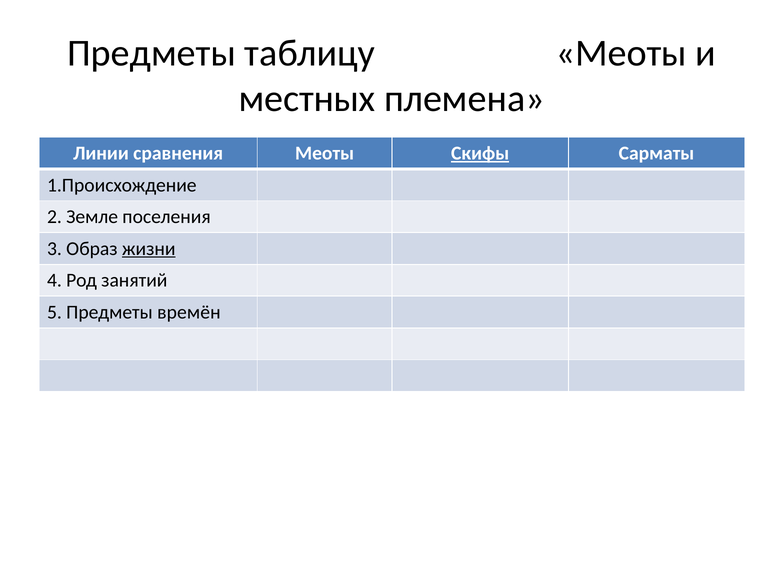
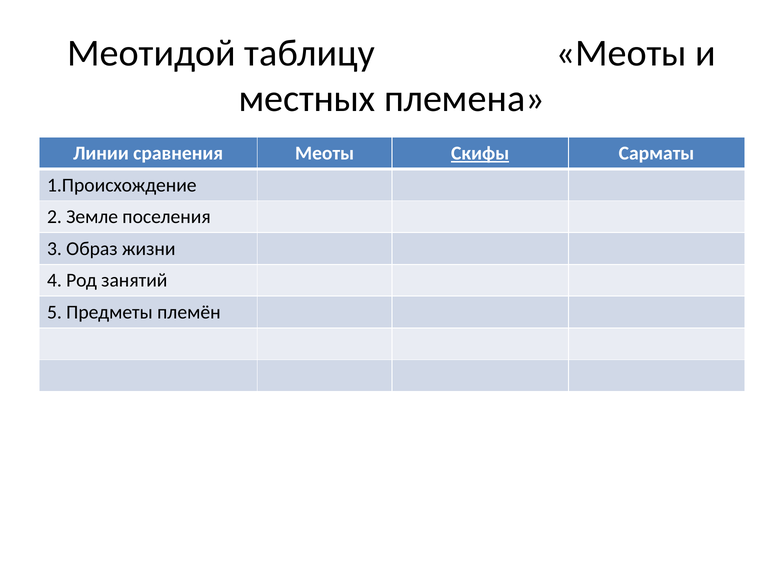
Предметы: Предметы -> Меотидой (152, 53)
жизни underline: present -> none (149, 249)
времён: времён -> племён (189, 312)
